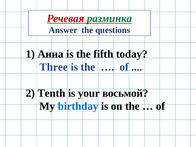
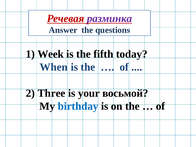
разминка colour: green -> purple (110, 18)
Анна: Анна -> Week (51, 54)
Three: Three -> When (54, 67)
Tenth: Tenth -> Three (51, 93)
